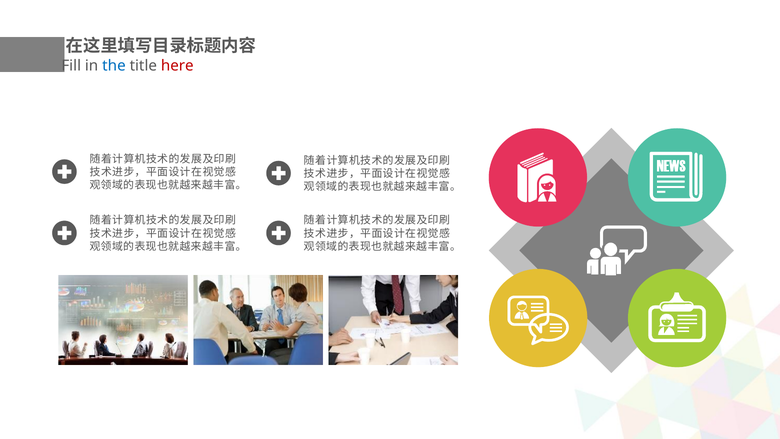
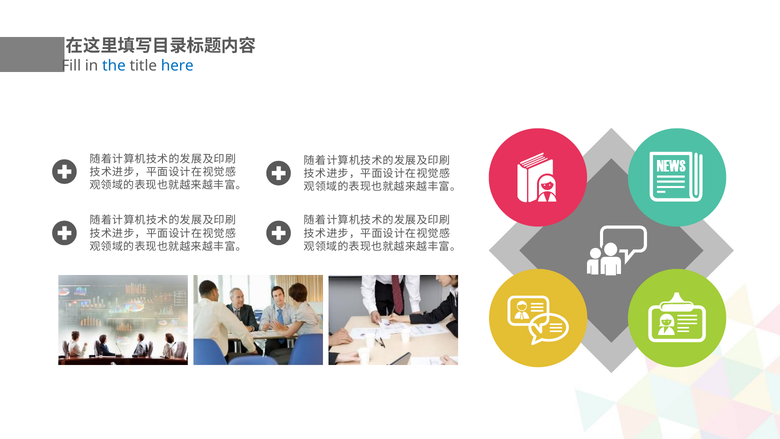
here colour: red -> blue (177, 66)
